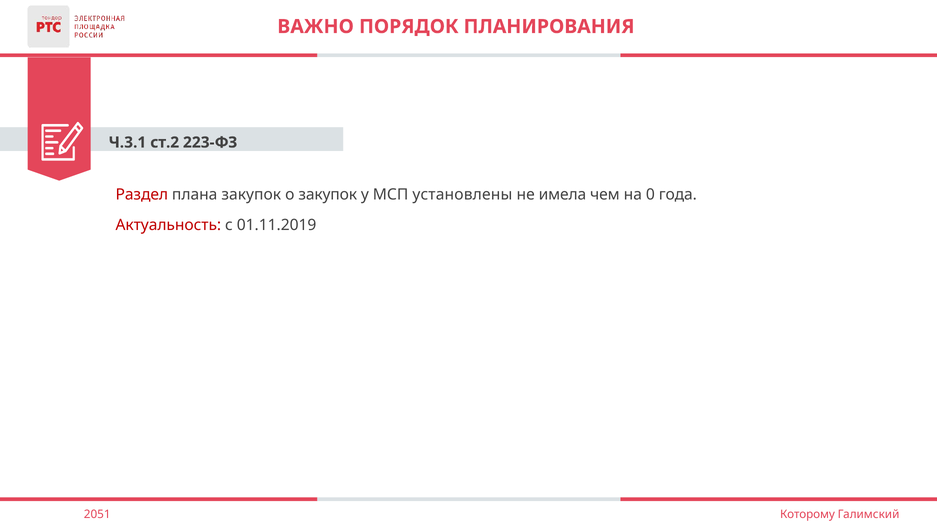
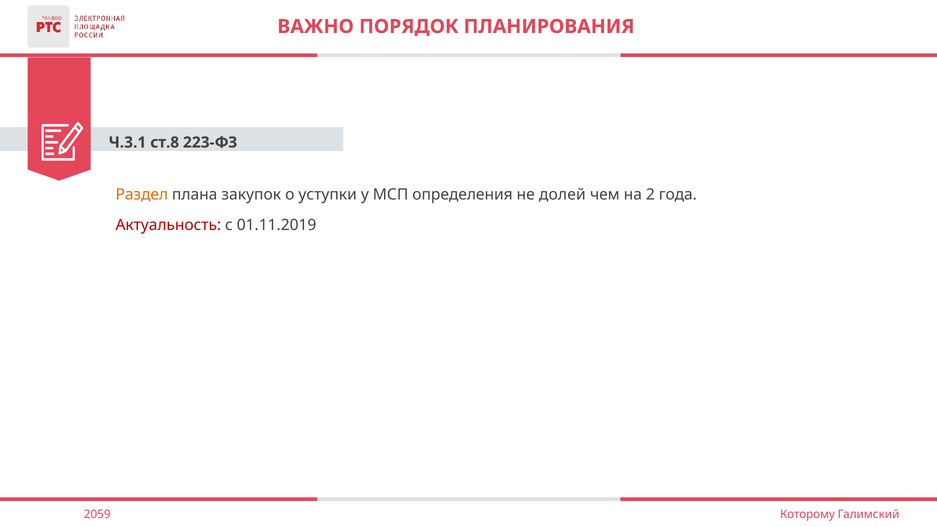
ст.2: ст.2 -> ст.8 (165, 142)
Раздел colour: red -> orange (142, 195)
о закупок: закупок -> уступки (328, 195)
установлены: установлены -> определения (463, 195)
имела: имела -> долей (562, 195)
0: 0 -> 2 (650, 195)
2051: 2051 -> 2059 (97, 514)
